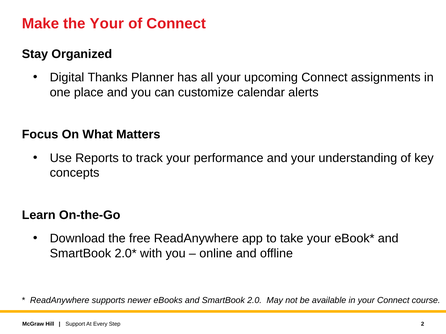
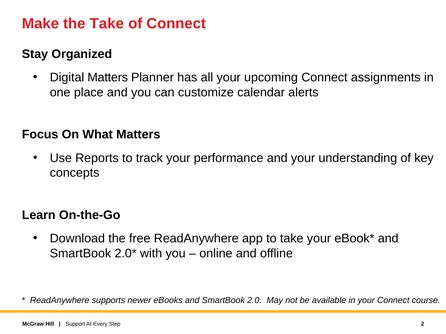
the Your: Your -> Take (107, 24)
Digital Thanks: Thanks -> Matters (108, 78)
